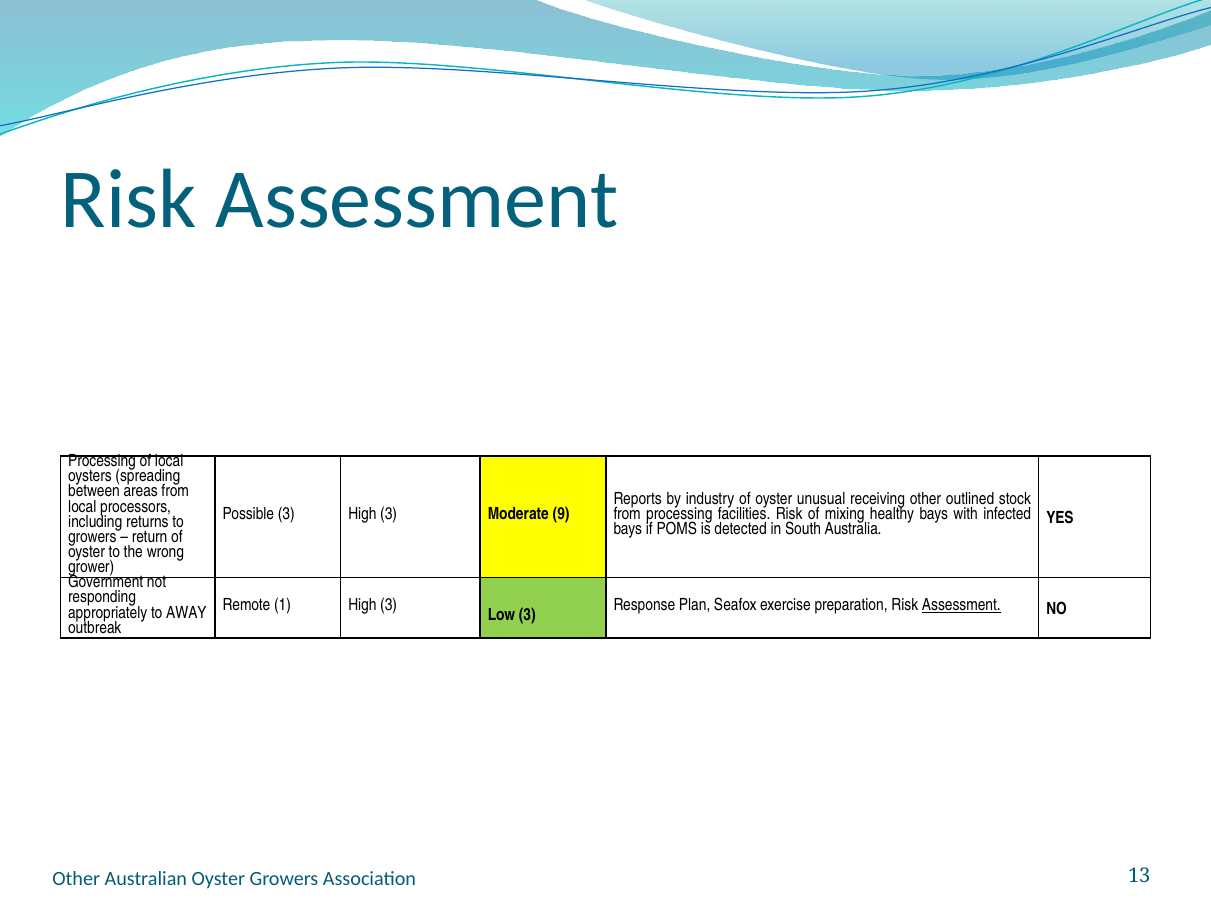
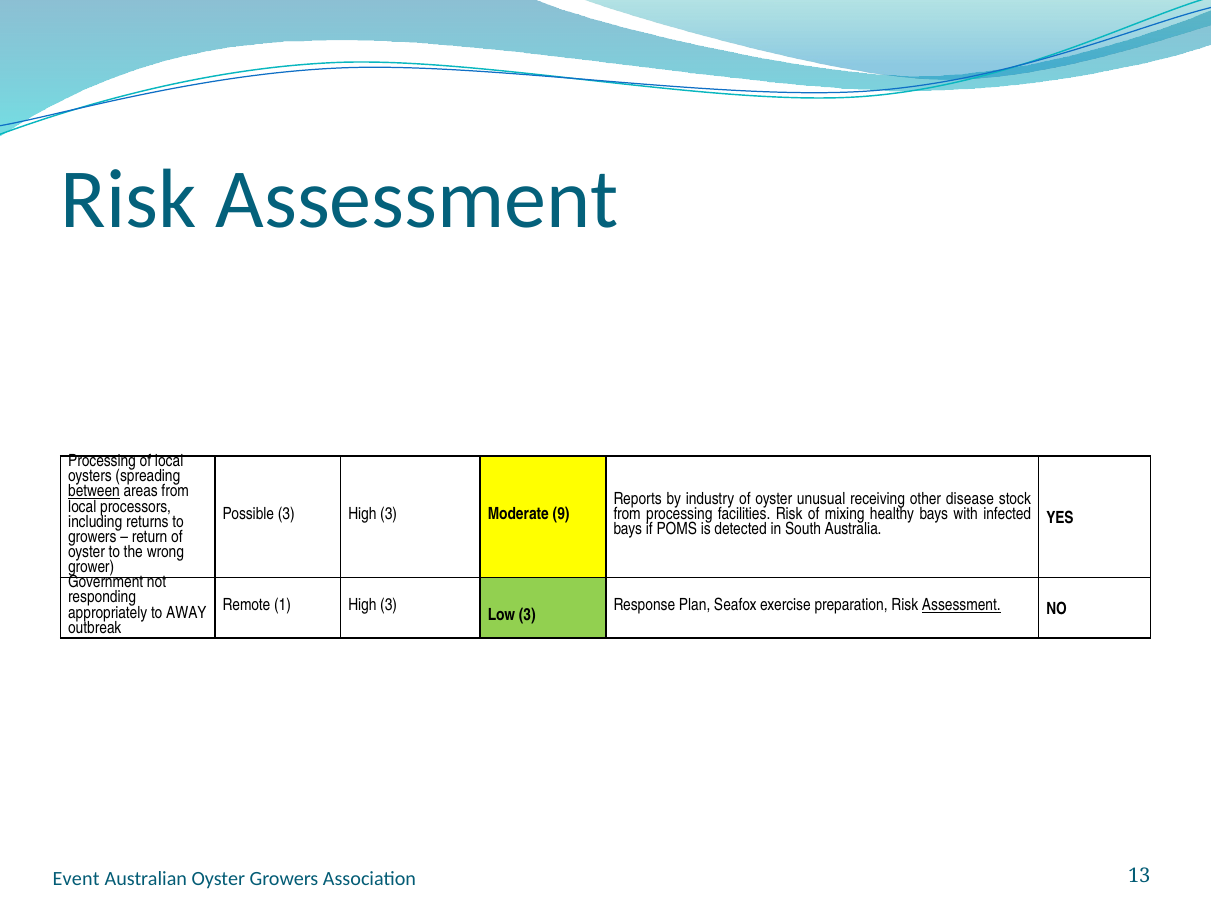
between underline: none -> present (94, 491)
outlined: outlined -> disease (970, 499)
Other: Other -> Event (76, 879)
